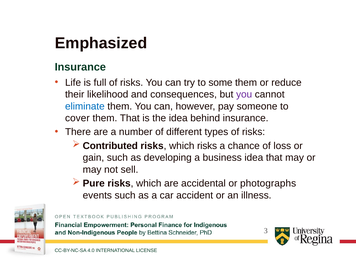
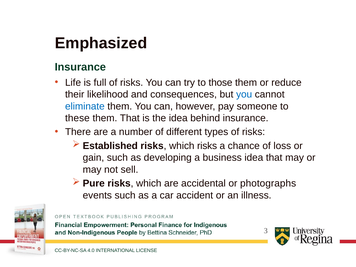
some: some -> those (221, 82)
you colour: purple -> blue (244, 94)
cover: cover -> these (77, 118)
Contributed: Contributed -> Established (110, 146)
